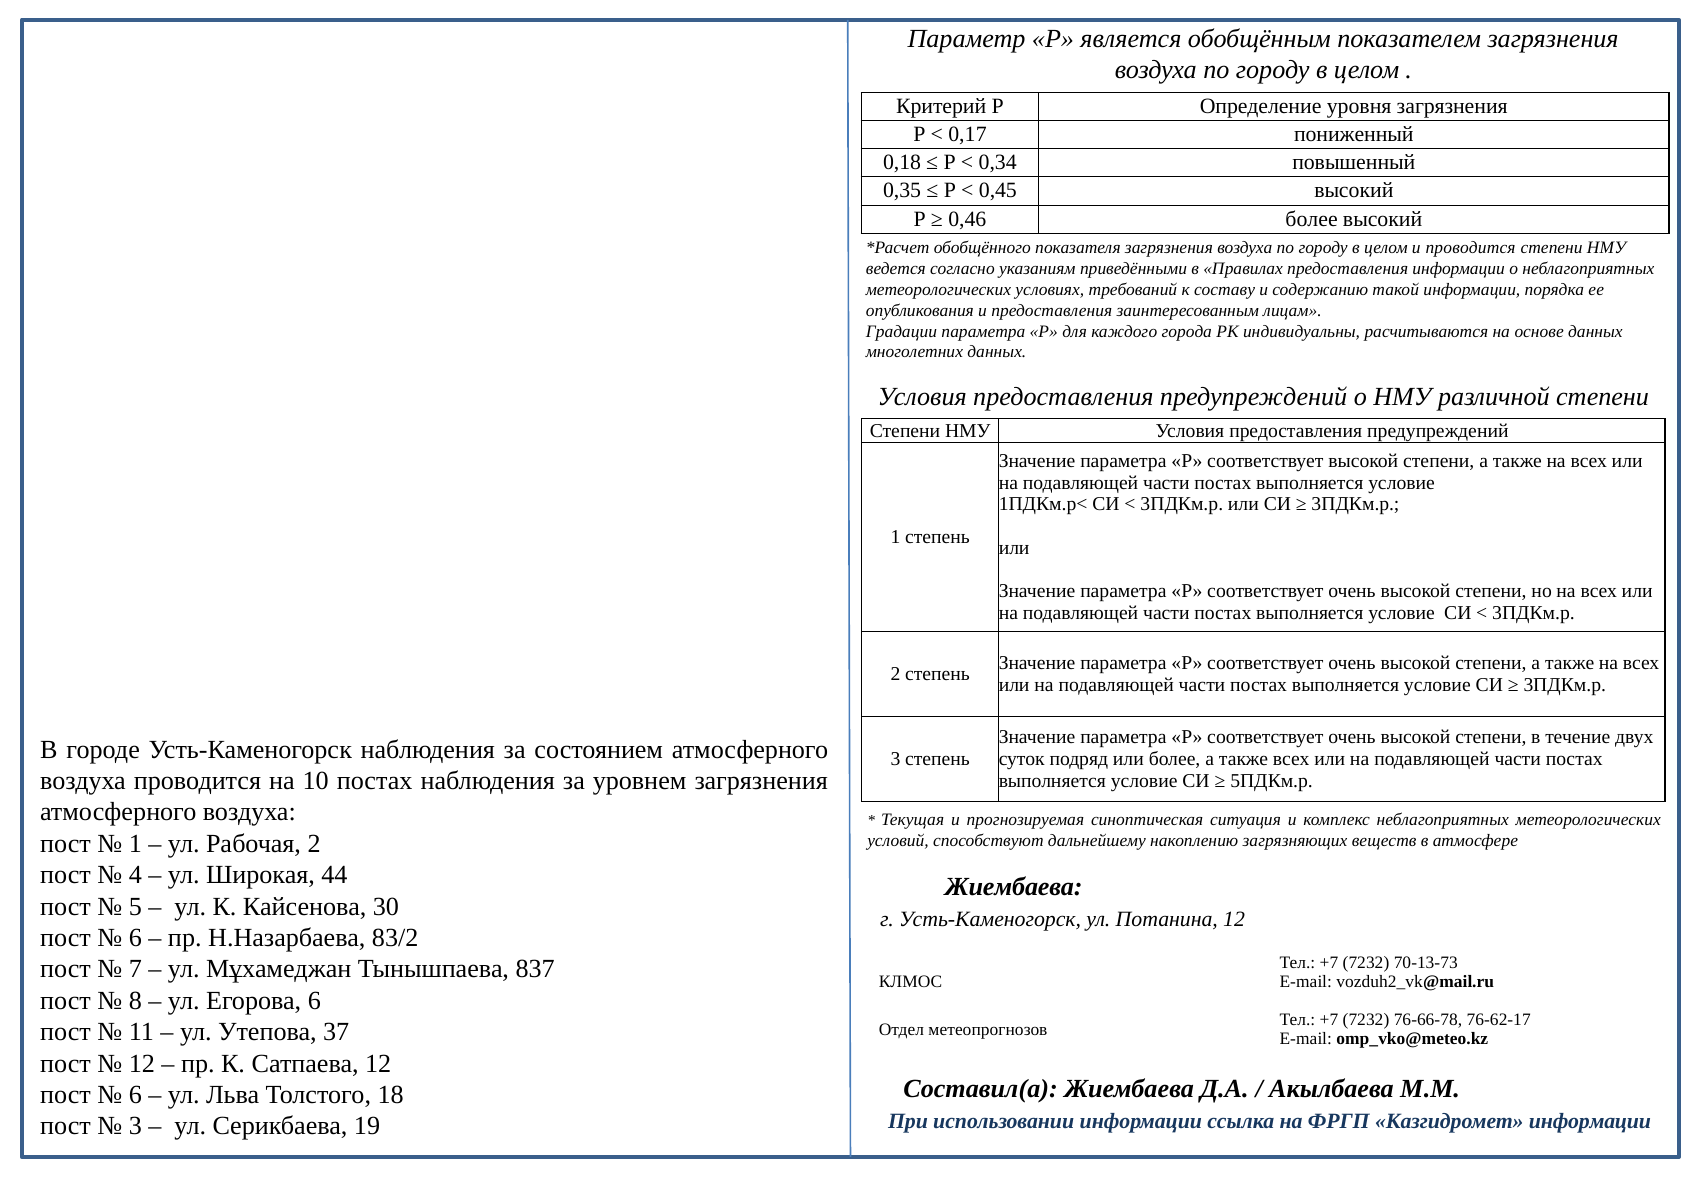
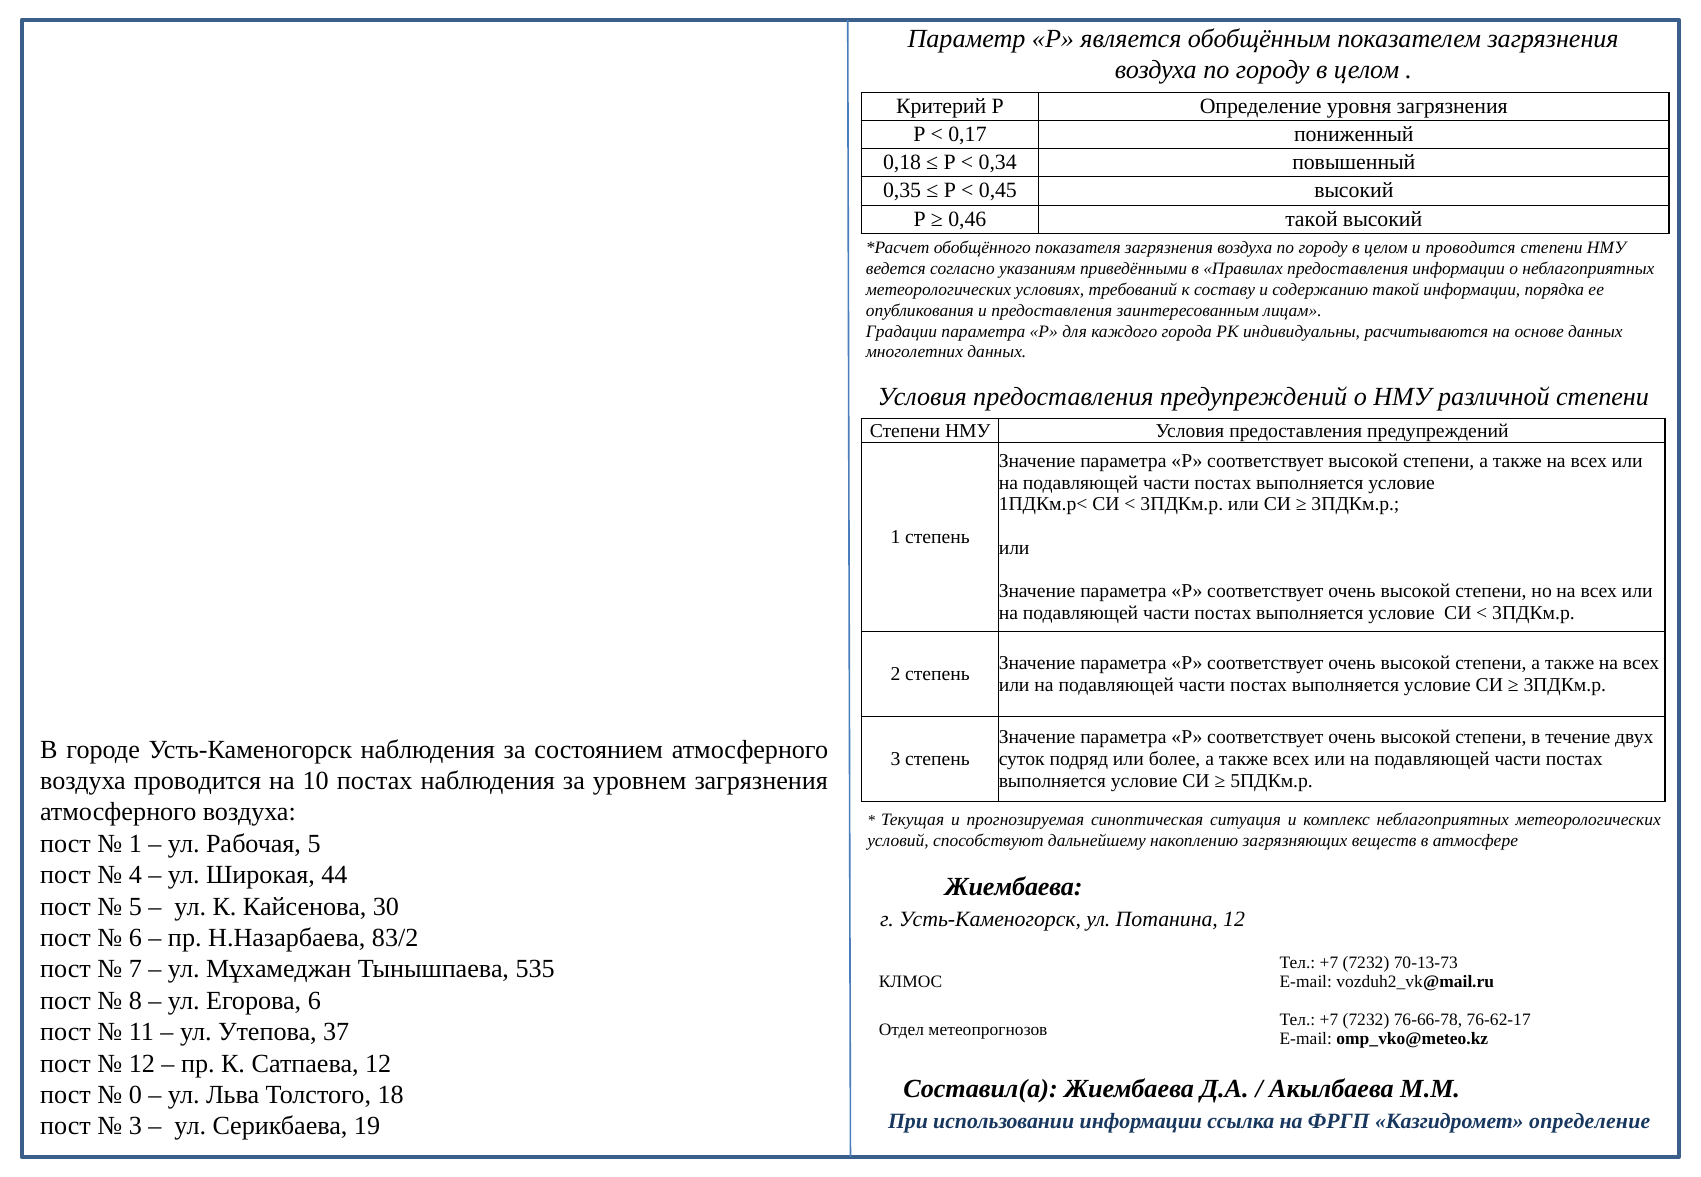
0,46 более: более -> такой (1312, 219)
Рабочая 2: 2 -> 5 (314, 844)
837: 837 -> 535 (535, 970)
6: 6 -> 0 (135, 1095)
Казгидромет информации: информации -> определение (1590, 1121)
